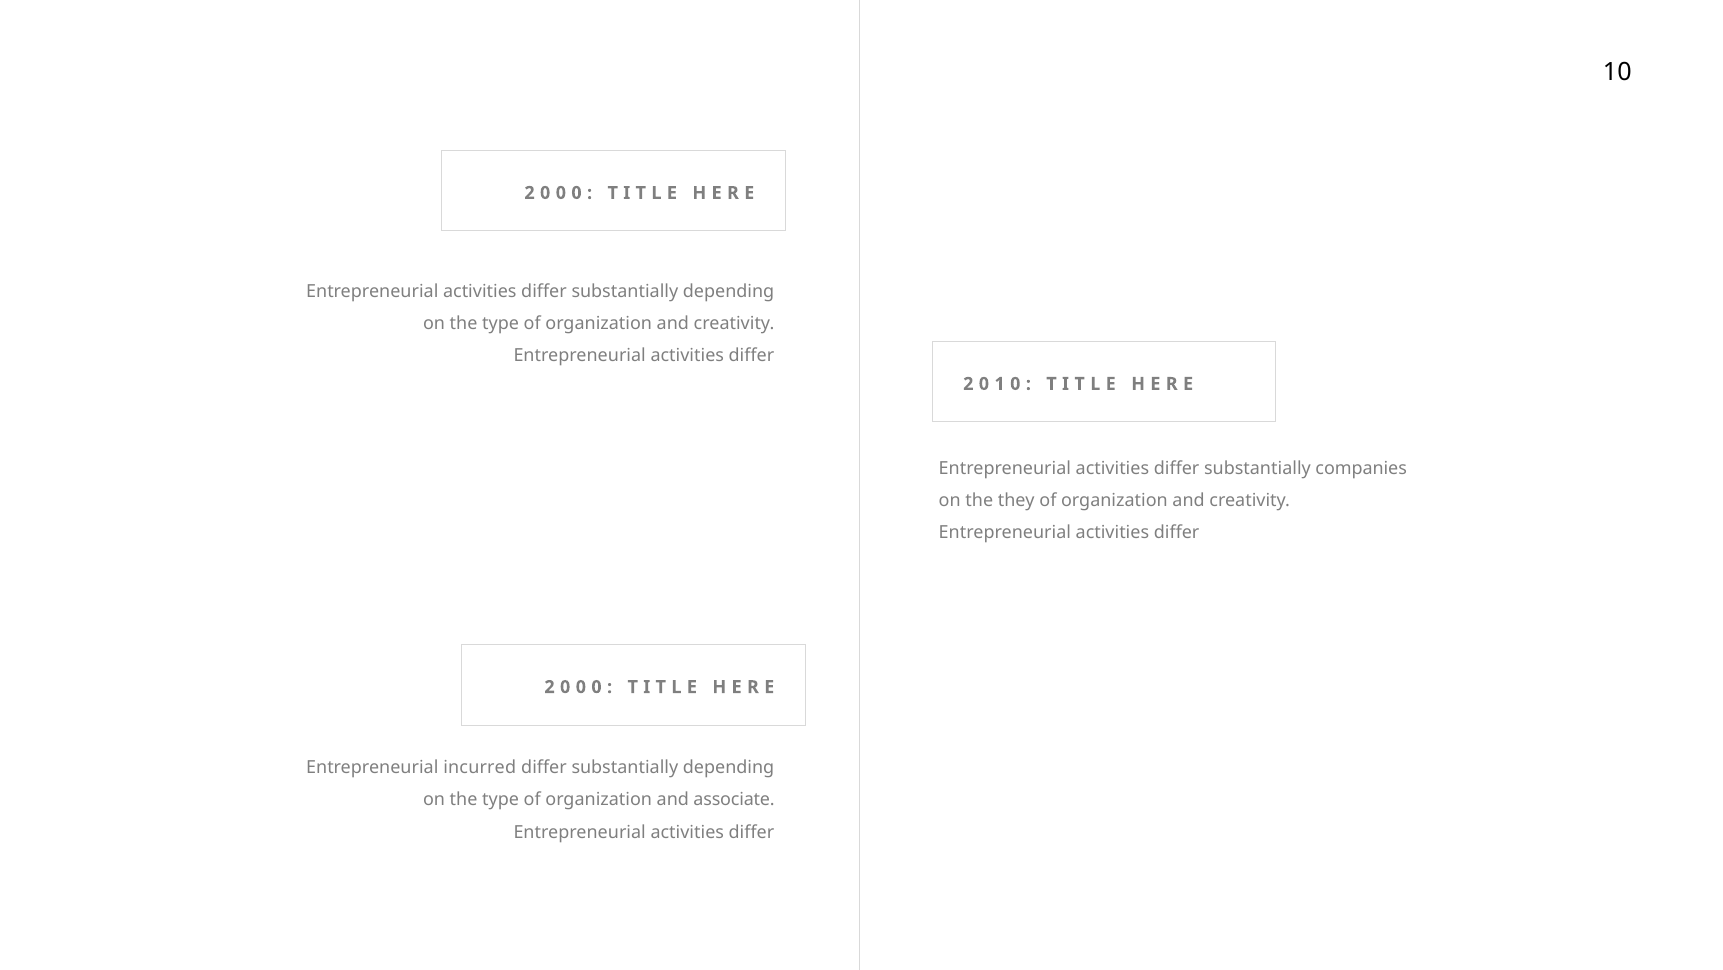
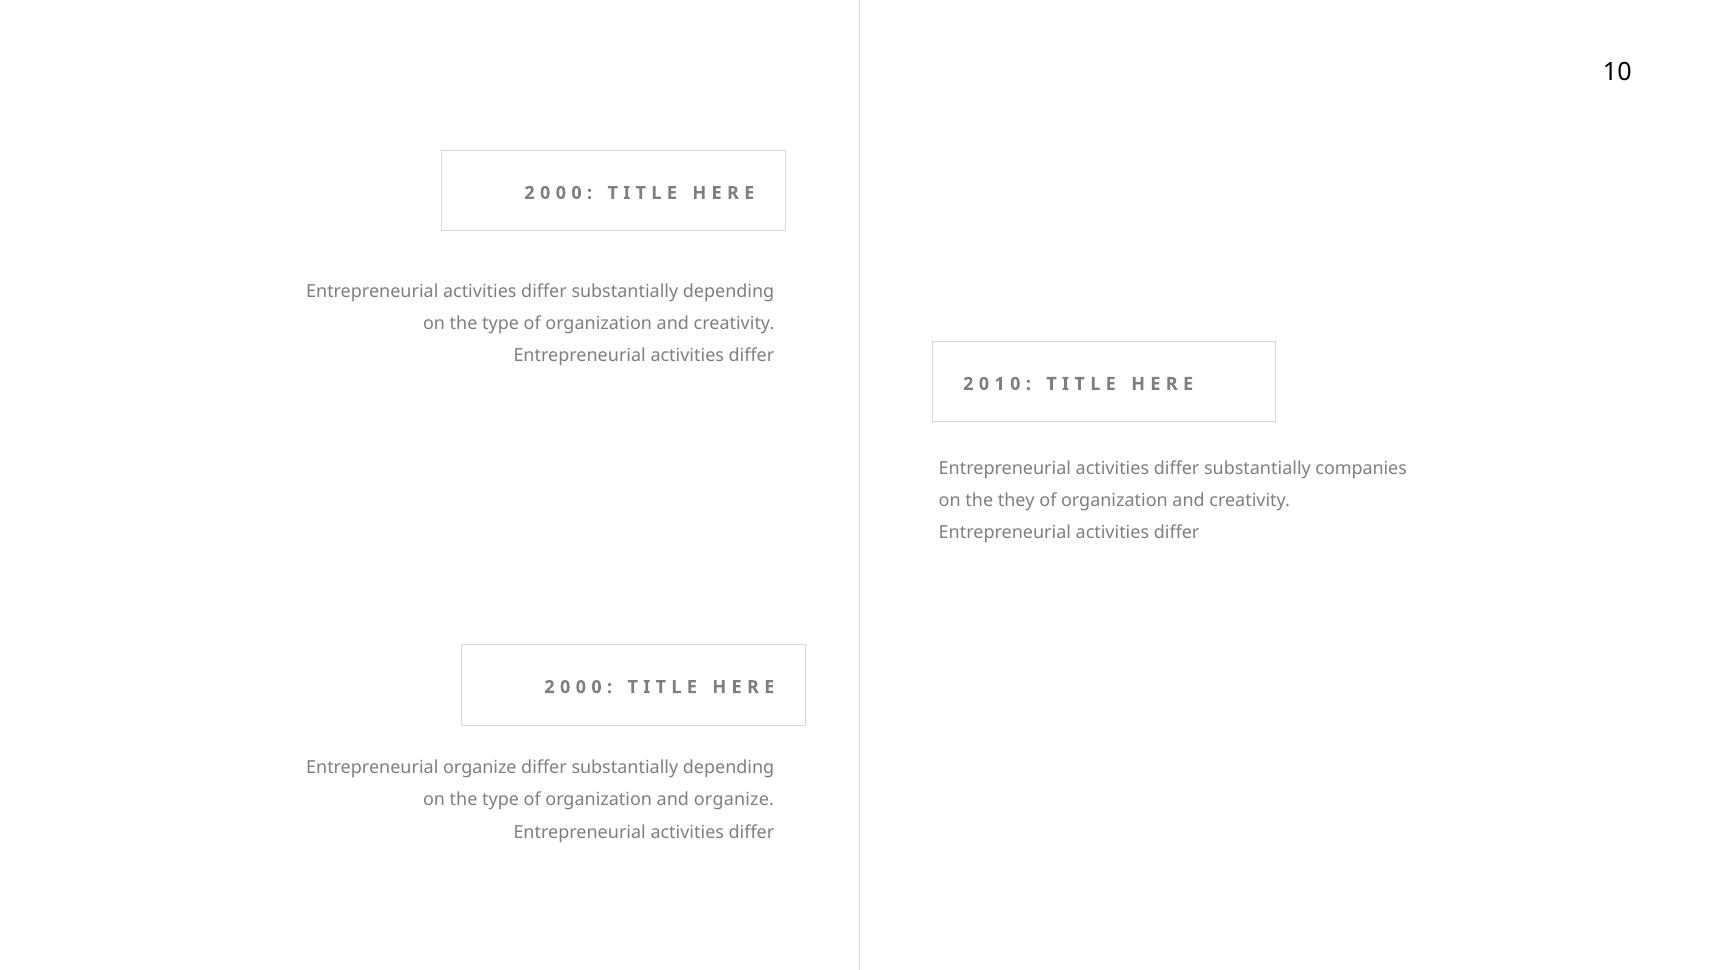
Entrepreneurial incurred: incurred -> organize (480, 767)
and associate: associate -> organize (734, 799)
